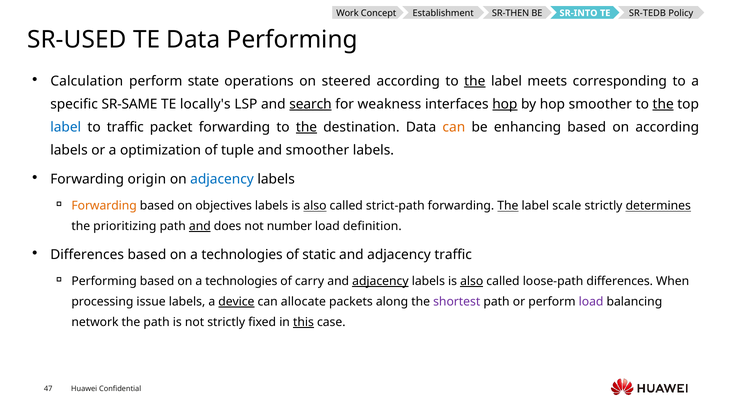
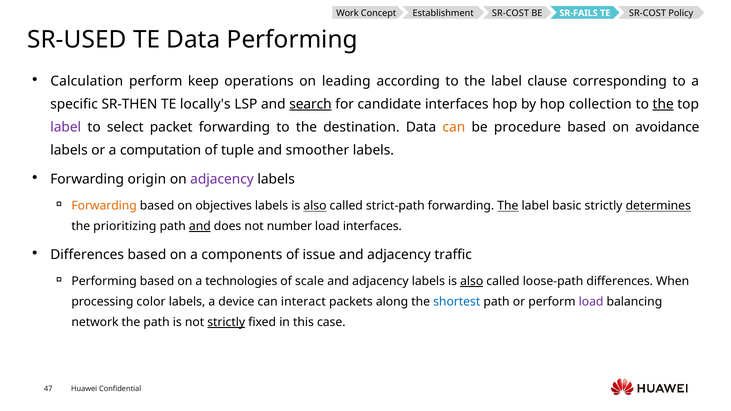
SR-THEN: SR-THEN -> SR-COST (510, 13)
SR-INTO: SR-INTO -> SR-FAILS (579, 13)
SR-TEDB: SR-TEDB -> SR-COST (647, 13)
state: state -> keep (203, 81)
steered: steered -> leading (346, 81)
the underline: present -> none (475, 81)
meets: meets -> clause (547, 81)
SR-SAME: SR-SAME -> SR-THEN (129, 104)
weakness: weakness -> candidate (389, 104)
hop underline: present -> none (505, 104)
hop smoother: smoother -> collection (600, 104)
label colour: blue -> purple (66, 127)
to traffic: traffic -> select (125, 127)
the underline: present -> none (307, 127)
enhancing: enhancing -> procedure (528, 127)
on according: according -> avoidance (667, 127)
optimization: optimization -> computation (161, 150)
adjacency colour: blue -> purple (222, 179)
scale: scale -> basic (567, 206)
load definition: definition -> interfaces (372, 226)
technologies: technologies -> components (242, 255)
static: static -> issue (319, 255)
carry: carry -> scale (309, 281)
adjacency underline: present -> none (380, 281)
issue: issue -> color (151, 302)
device underline: present -> none (236, 302)
allocate: allocate -> interact (303, 302)
shortest colour: purple -> blue (457, 302)
strictly underline: none -> present (226, 322)
this underline: present -> none (303, 322)
